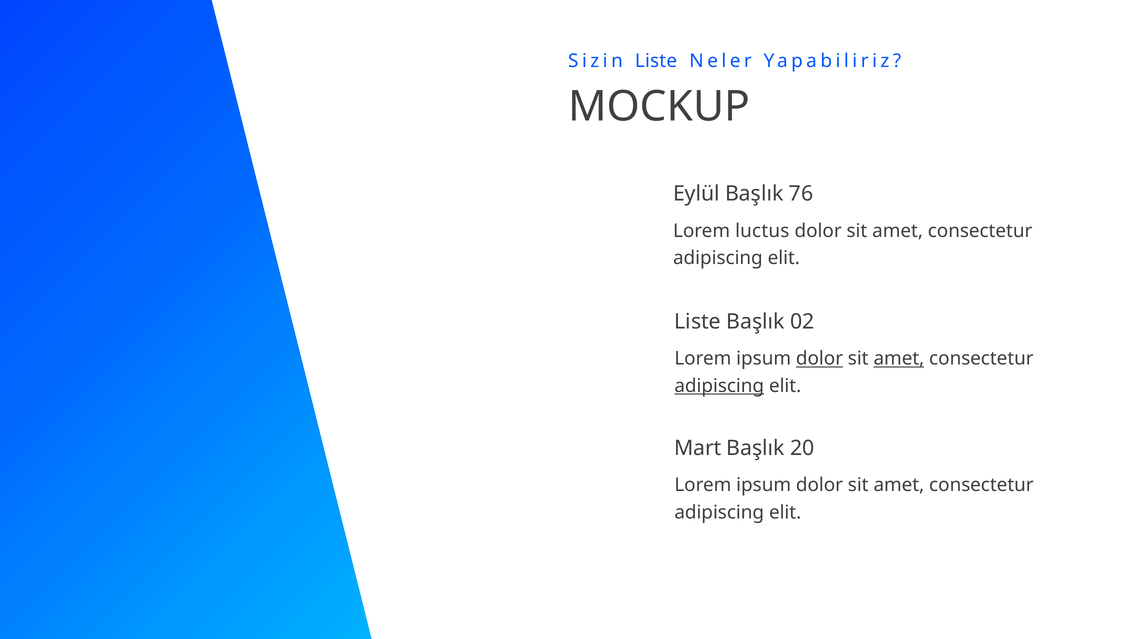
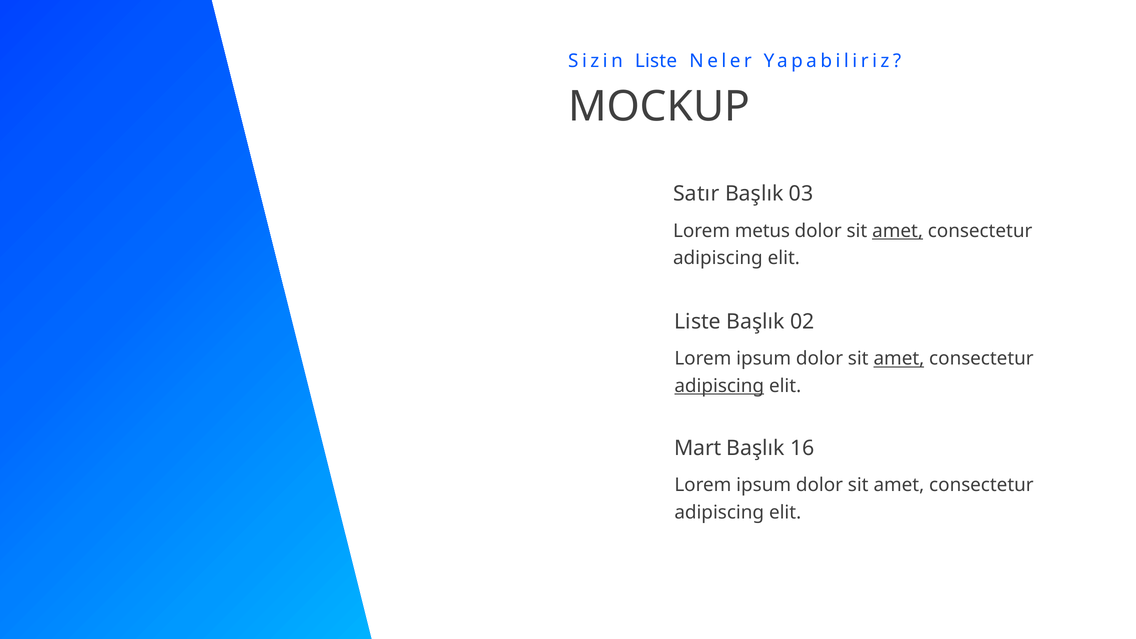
Eylül: Eylül -> Satır (696, 194)
76: 76 -> 03 (801, 194)
luctus: luctus -> metus (762, 231)
amet underline: none -> present (898, 231)
dolor underline: present -> none (819, 359)
20: 20 -> 16 (802, 448)
